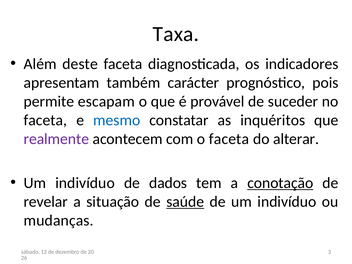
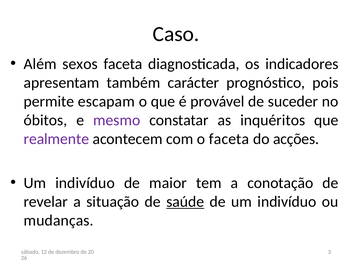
Taxa: Taxa -> Caso (176, 34)
deste: deste -> sexos (80, 64)
faceta: faceta -> óbitos (45, 120)
mesmo colour: blue -> purple (117, 120)
alterar: alterar -> acções (296, 139)
dados: dados -> maior (168, 183)
conotação underline: present -> none (280, 183)
